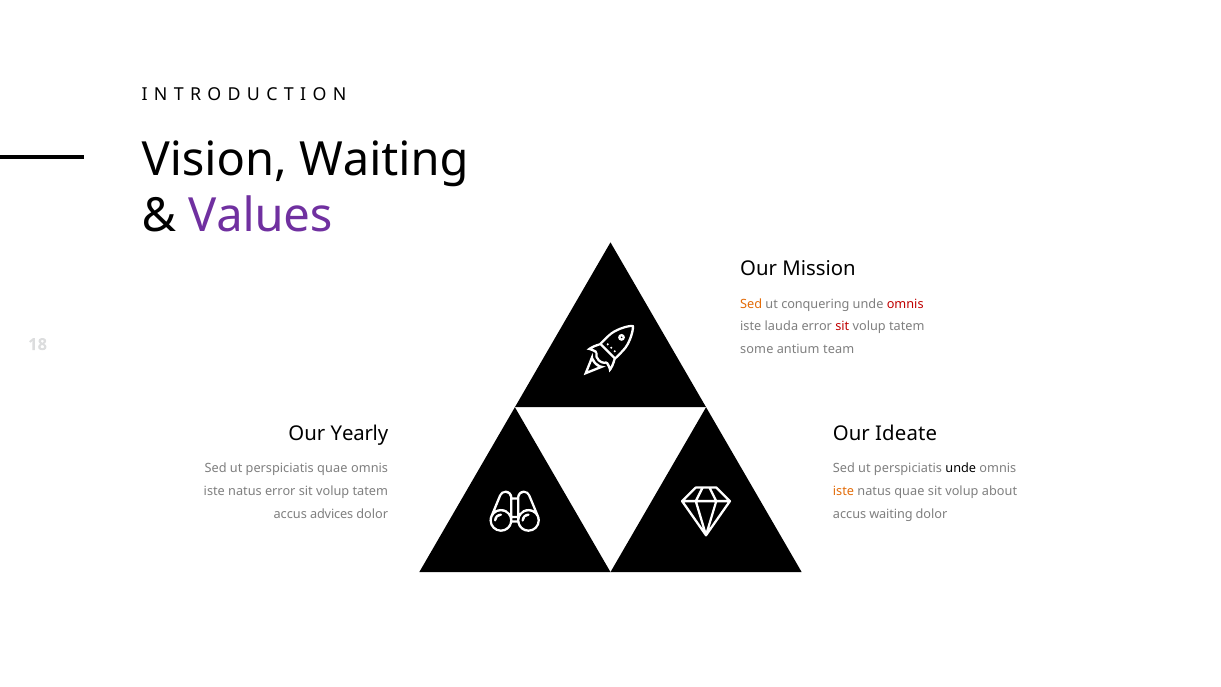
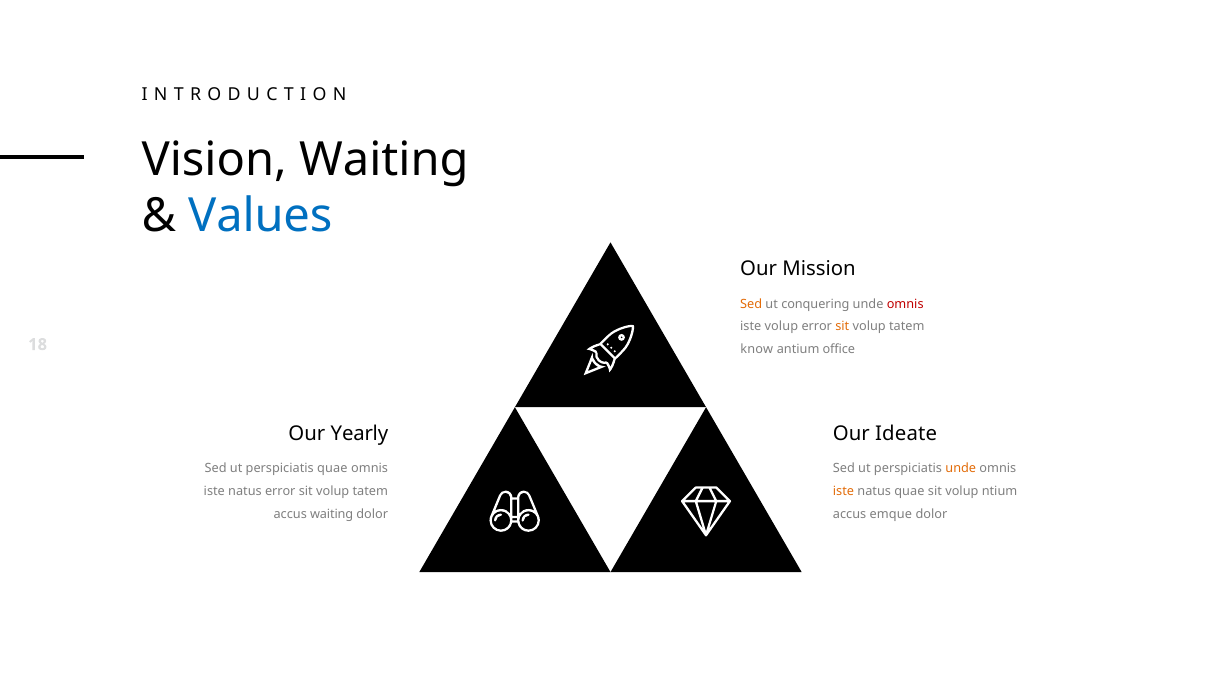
Values colour: purple -> blue (260, 216)
iste lauda: lauda -> volup (781, 327)
sit colour: red -> orange (842, 327)
some: some -> know (757, 350)
team: team -> office (839, 350)
unde colour: black -> orange (961, 469)
about: about -> ntium (1000, 491)
accus advices: advices -> waiting (332, 514)
accus waiting: waiting -> emque (891, 514)
